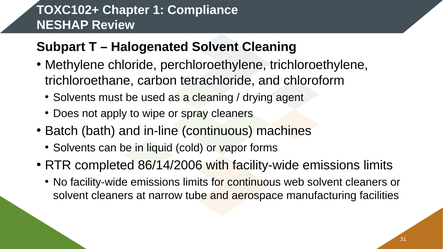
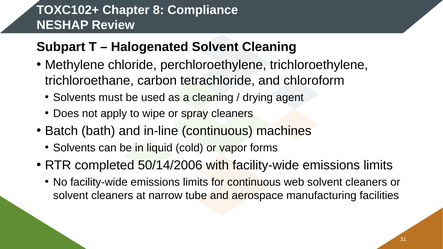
1: 1 -> 8 (158, 10)
86/14/2006: 86/14/2006 -> 50/14/2006 (170, 165)
